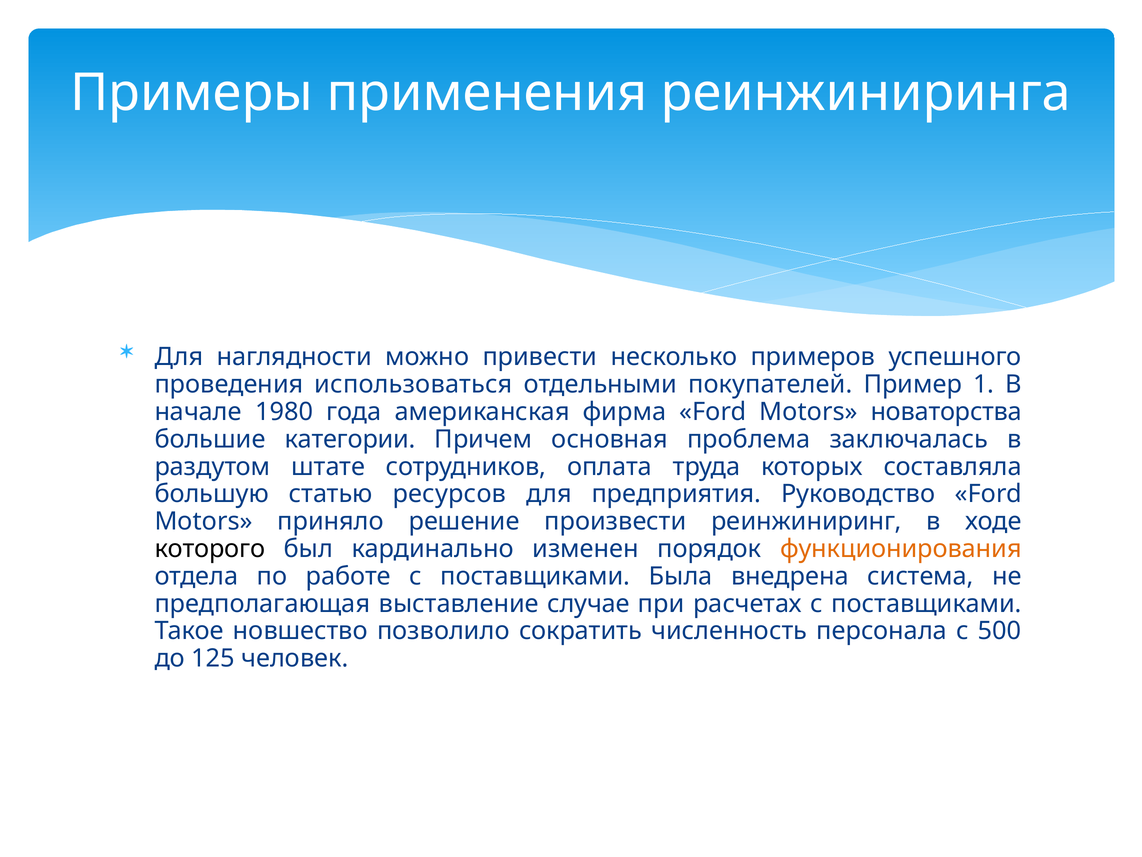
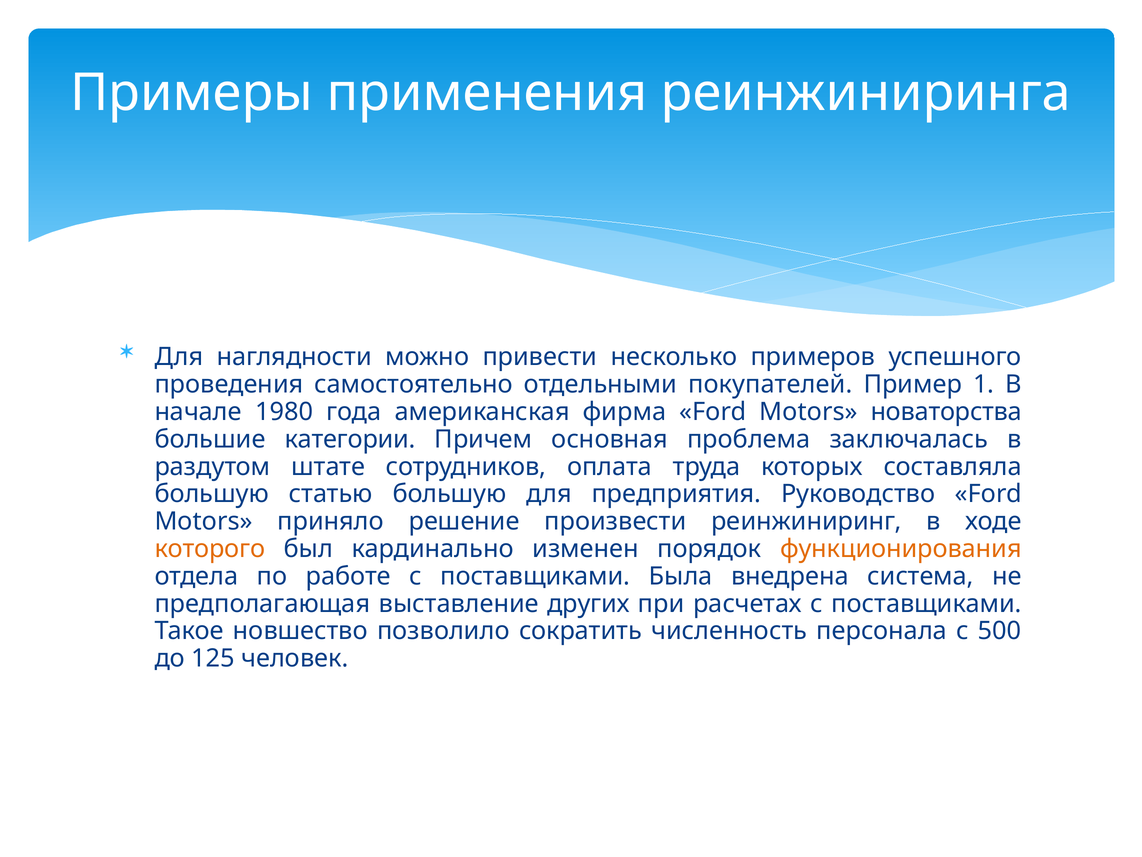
использоваться: использоваться -> самостоятельно (414, 384)
статью ресурсов: ресурсов -> большую (449, 494)
которого colour: black -> orange (210, 549)
случае: случае -> других (588, 603)
